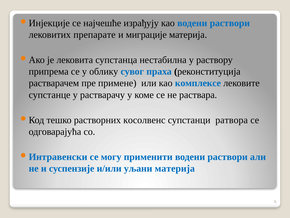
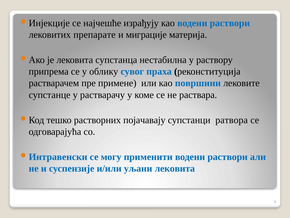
комплексе: комплексе -> површини (198, 83)
косолвенс: косолвенс -> појачавају (144, 120)
уљани материја: материја -> лековита (175, 168)
